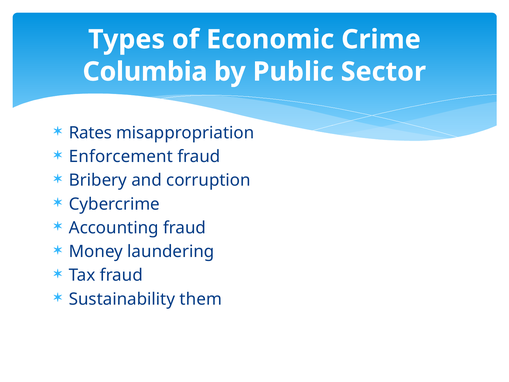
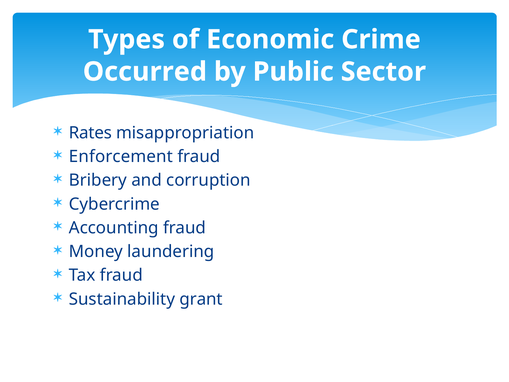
Columbia: Columbia -> Occurred (145, 72)
them: them -> grant (201, 299)
